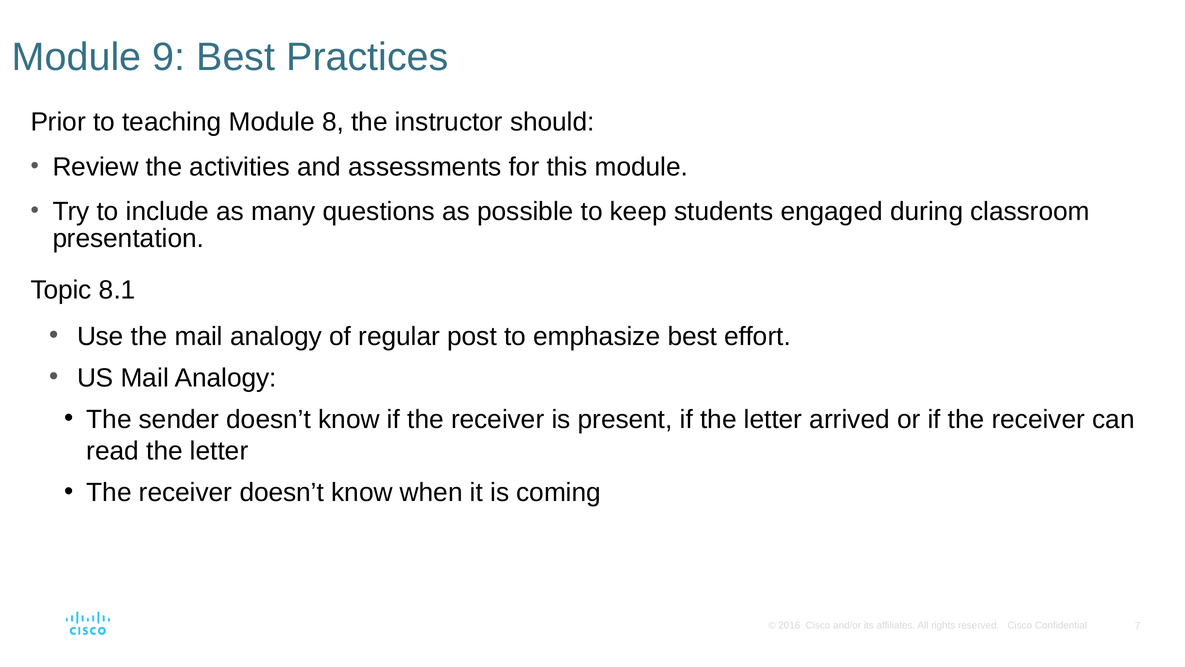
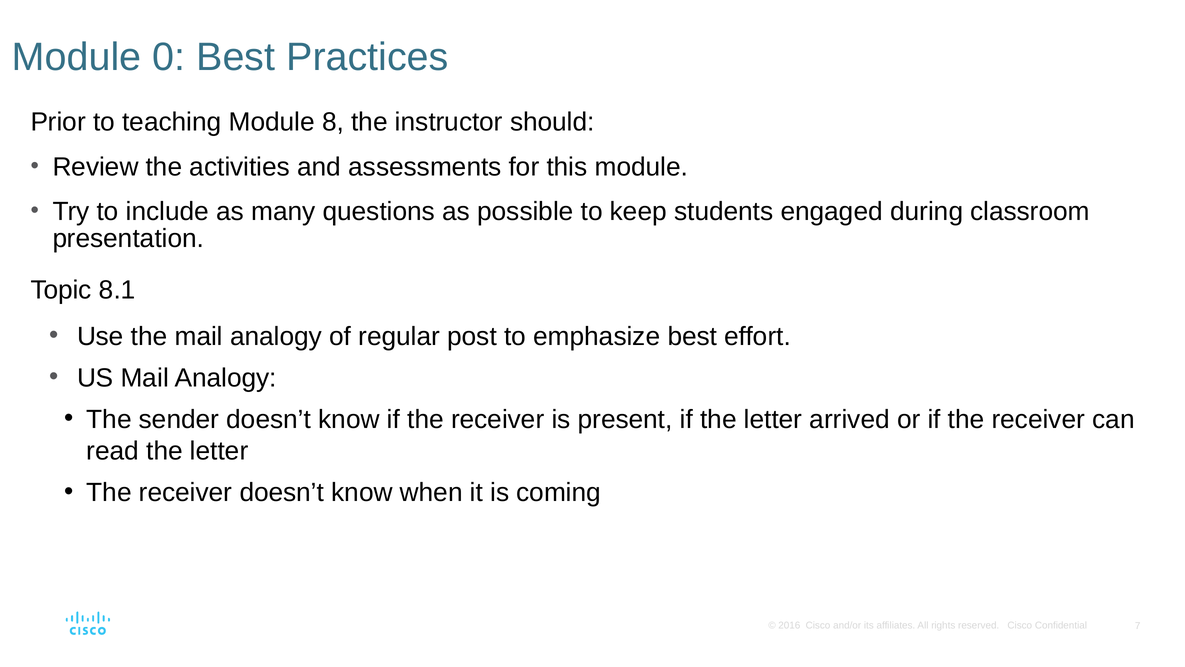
9: 9 -> 0 (169, 57)
